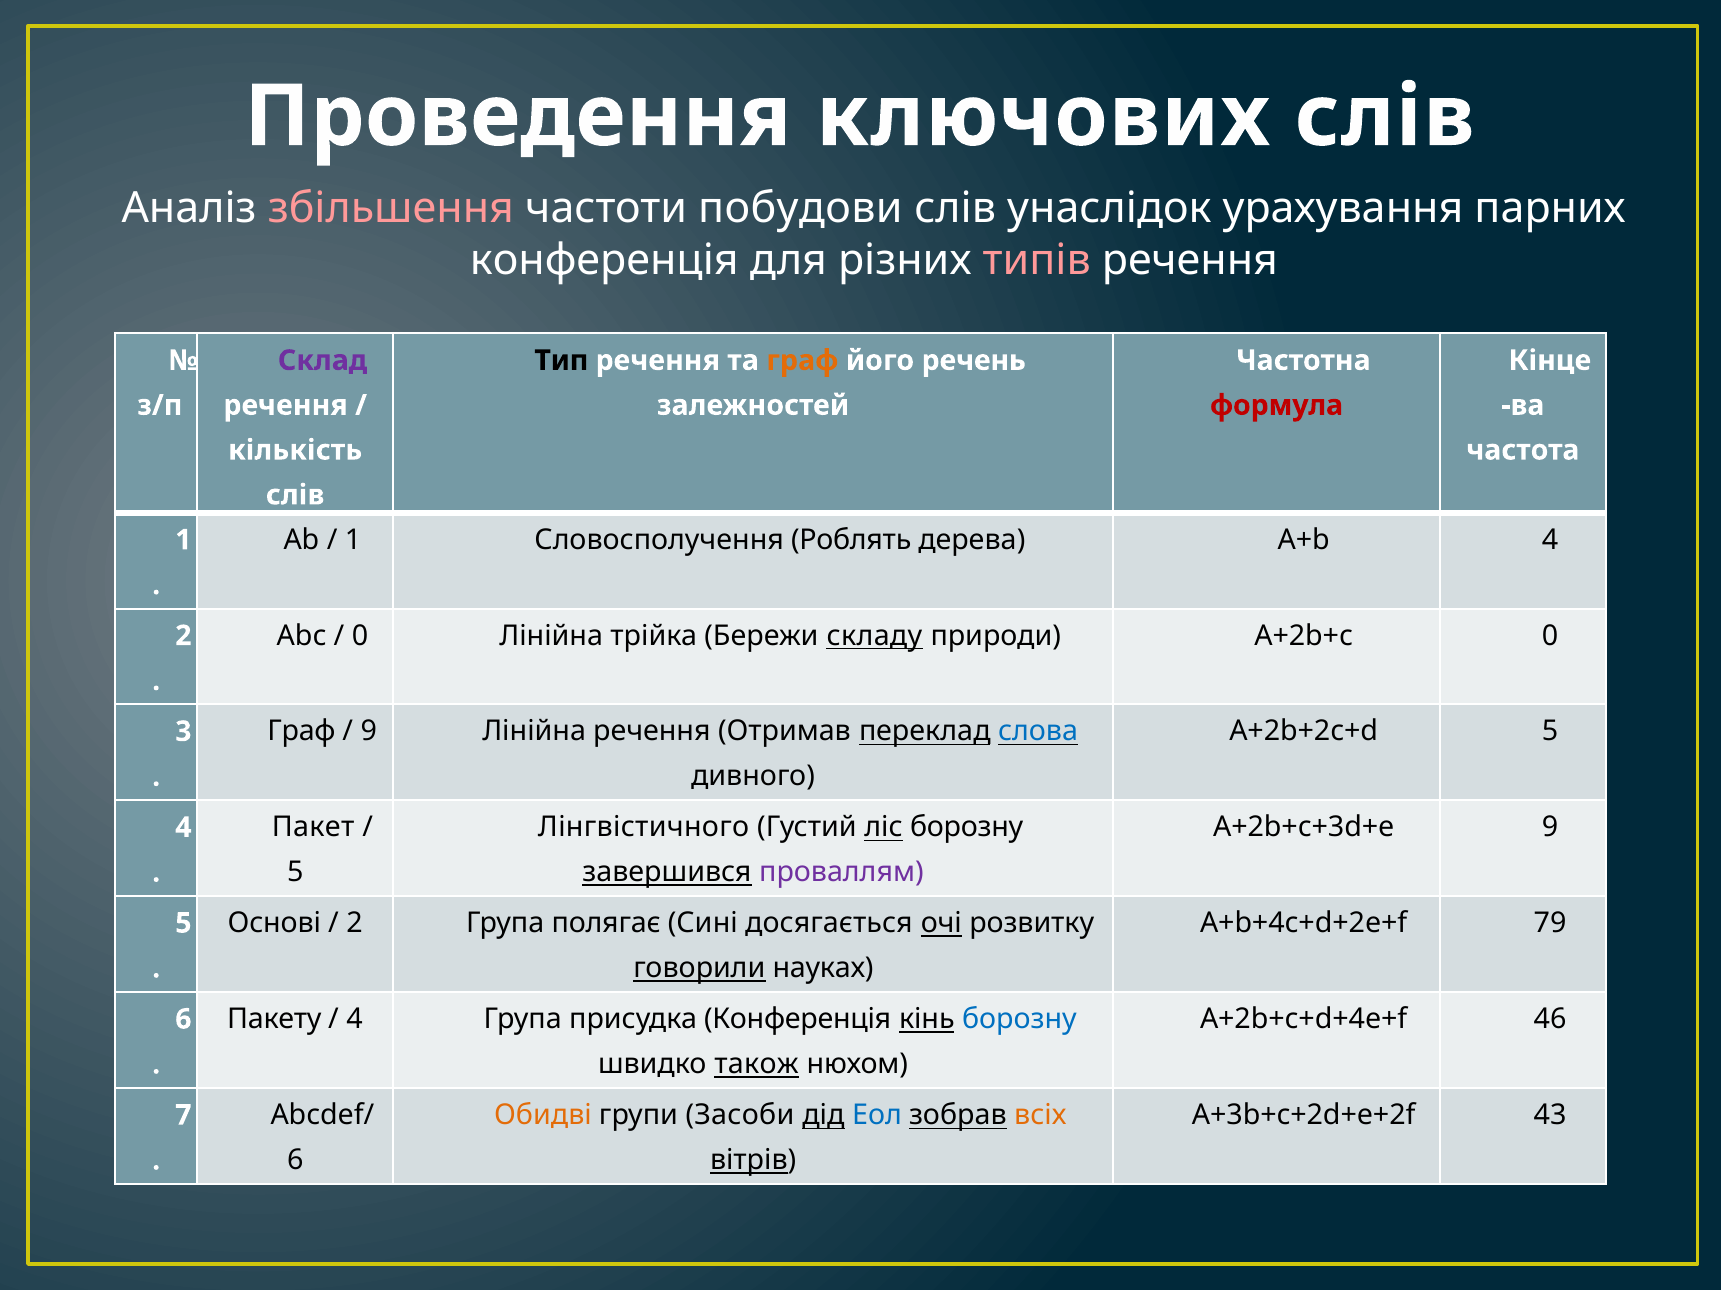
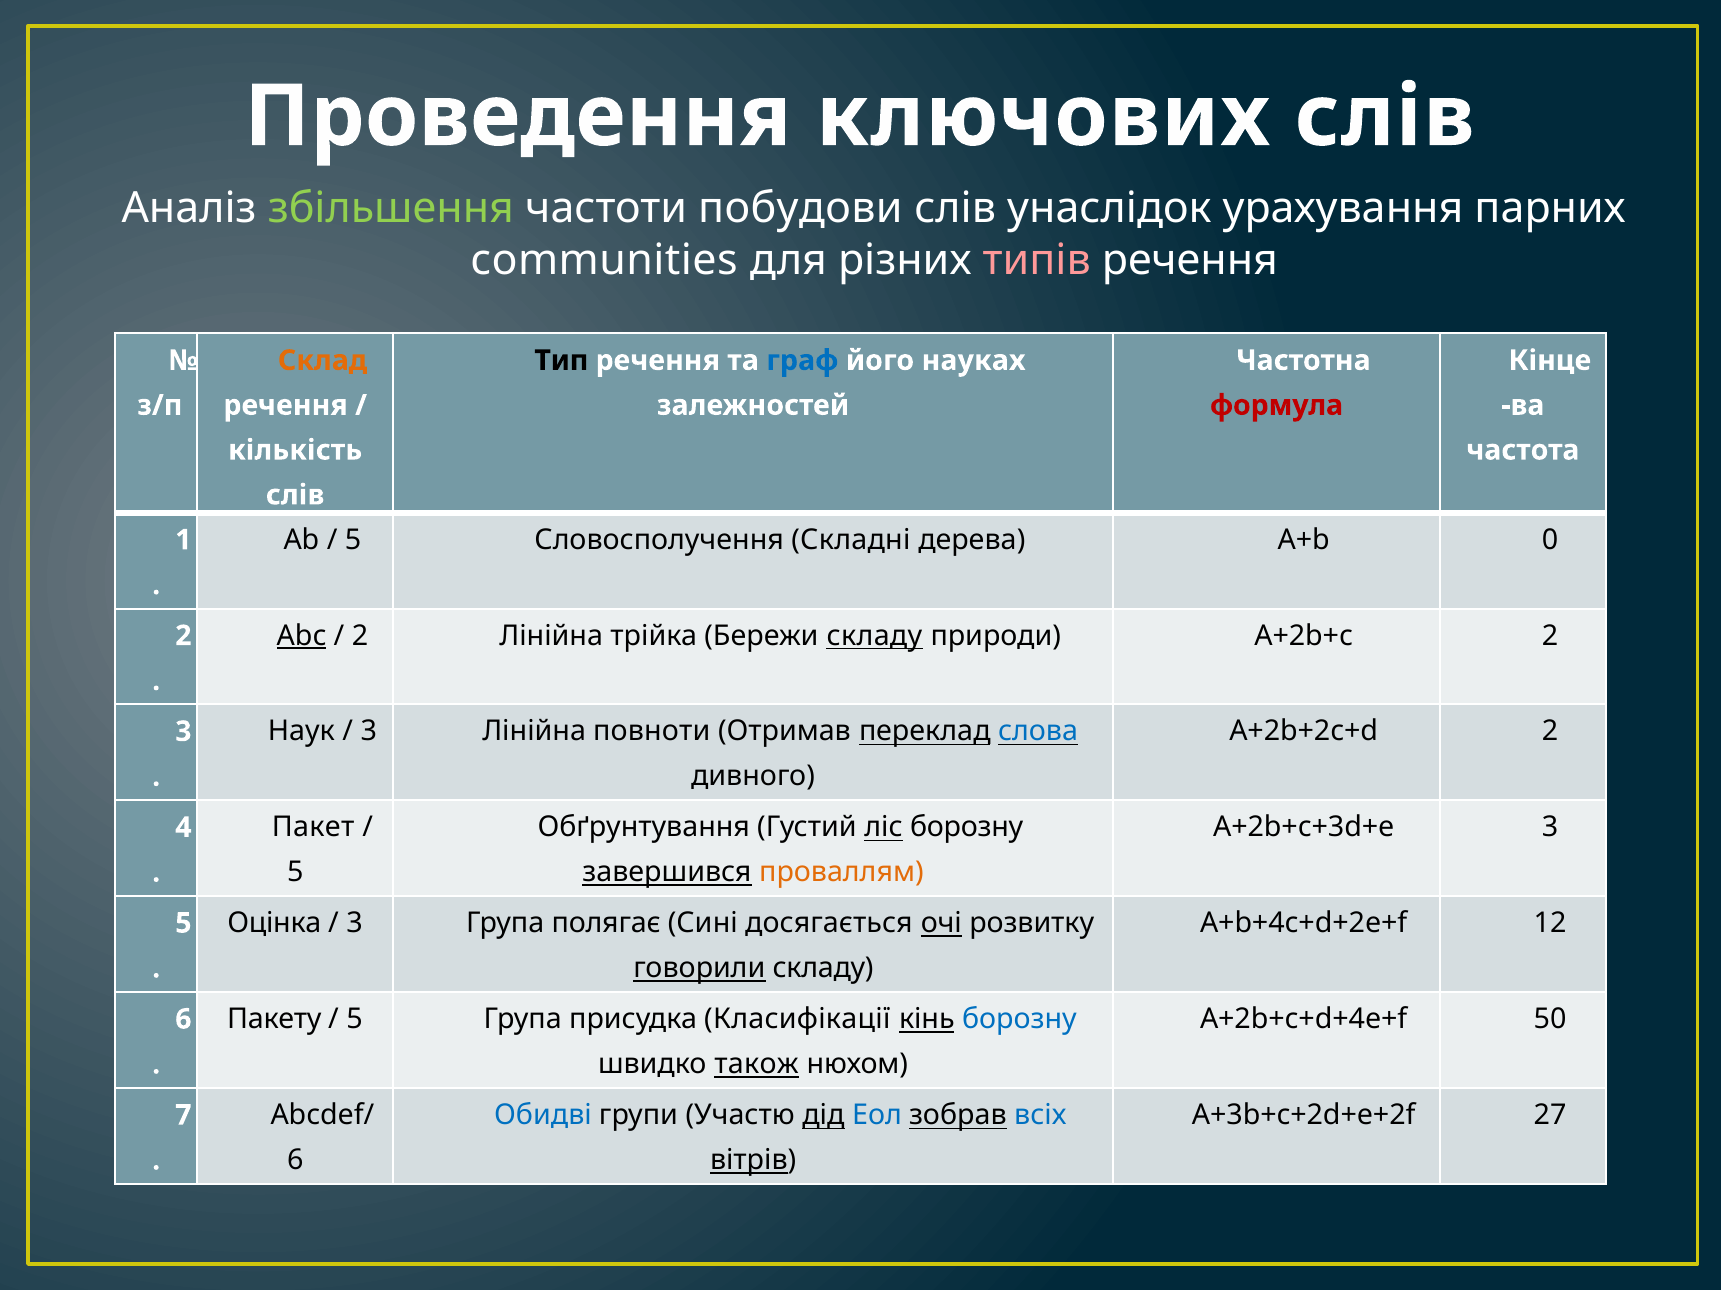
збільшення colour: pink -> light green (391, 209)
конференція: конференція -> communities (604, 260)
Склад colour: purple -> orange (322, 361)
граф colour: orange -> blue (802, 361)
речень: речень -> науках (974, 361)
1: 1 -> 5 (353, 540)
Роблять: Роблять -> Складні (851, 540)
A+b 4: 4 -> 0 (1550, 540)
Abc underline: none -> present (302, 636)
0: 0 -> 2 (360, 636)
A+2b+c 0: 0 -> 2 (1550, 636)
Граф: Граф -> Наук (301, 732)
9: 9 -> 3 (369, 732)
Лінійна речення: речення -> повноти (652, 732)
A+2b+2c+d 5: 5 -> 2 (1550, 732)
Лінгвістичного: Лінгвістичного -> Обґрунтування (644, 828)
A+2b+c+3d+e 9: 9 -> 3 (1550, 828)
проваллям colour: purple -> orange (841, 873)
Основі: Основі -> Оцінка (274, 924)
2: 2 -> 3 (354, 924)
79: 79 -> 12 (1550, 924)
говорили науках: науках -> складу (823, 969)
4: 4 -> 5 (354, 1020)
присудка Конференція: Конференція -> Класифікації (797, 1020)
46: 46 -> 50 (1550, 1020)
Обидві colour: orange -> blue (543, 1116)
Засоби: Засоби -> Участю (740, 1116)
всіх colour: orange -> blue (1040, 1116)
43: 43 -> 27 (1550, 1116)
